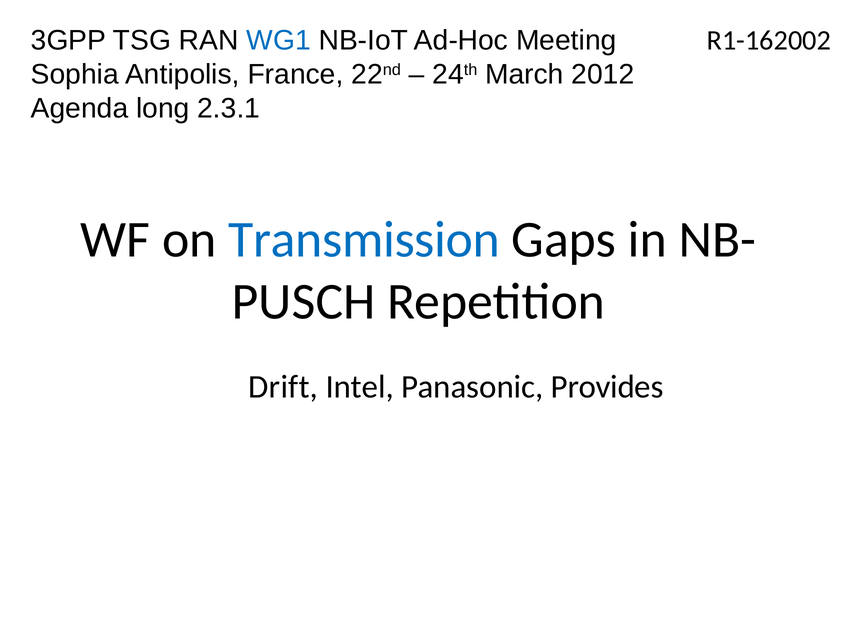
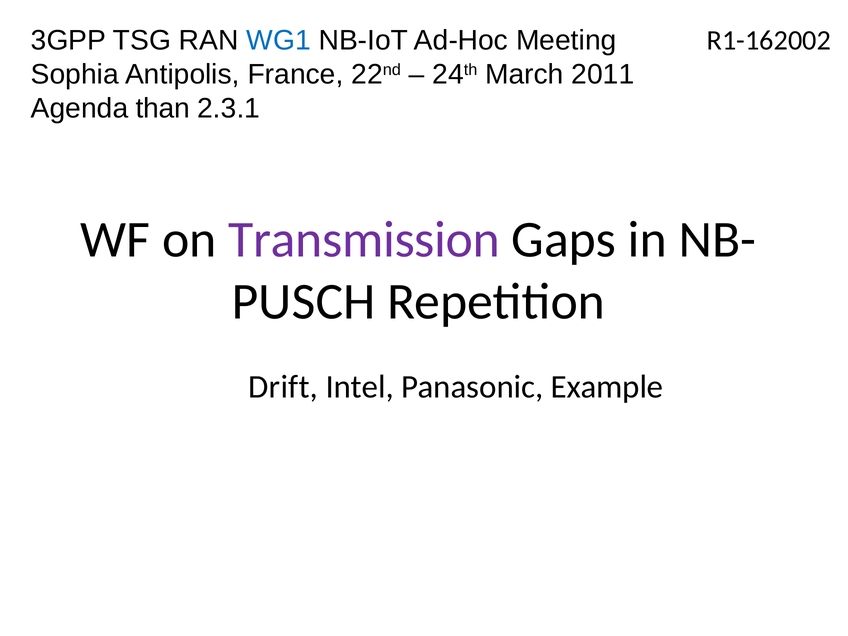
2012: 2012 -> 2011 (603, 75)
long: long -> than (163, 108)
Transmission colour: blue -> purple (364, 239)
Provides: Provides -> Example (607, 387)
